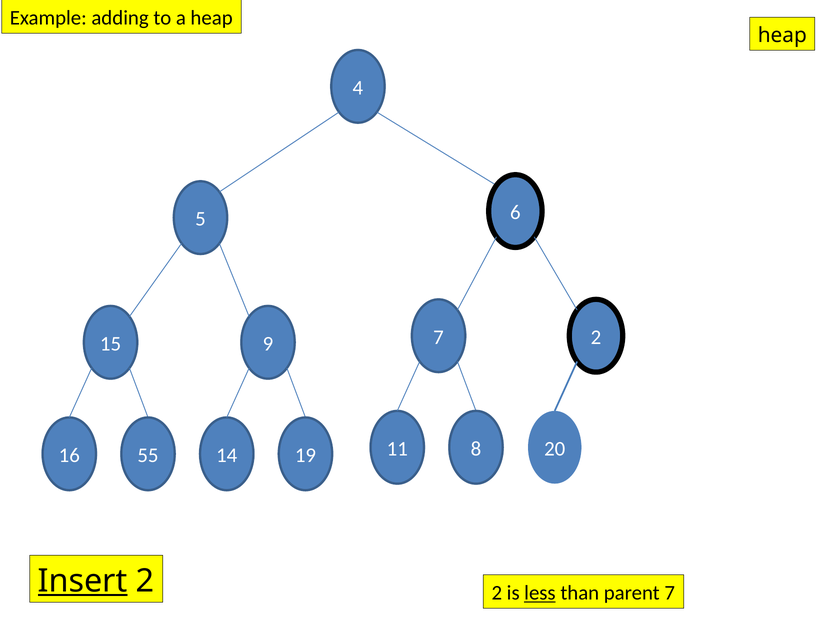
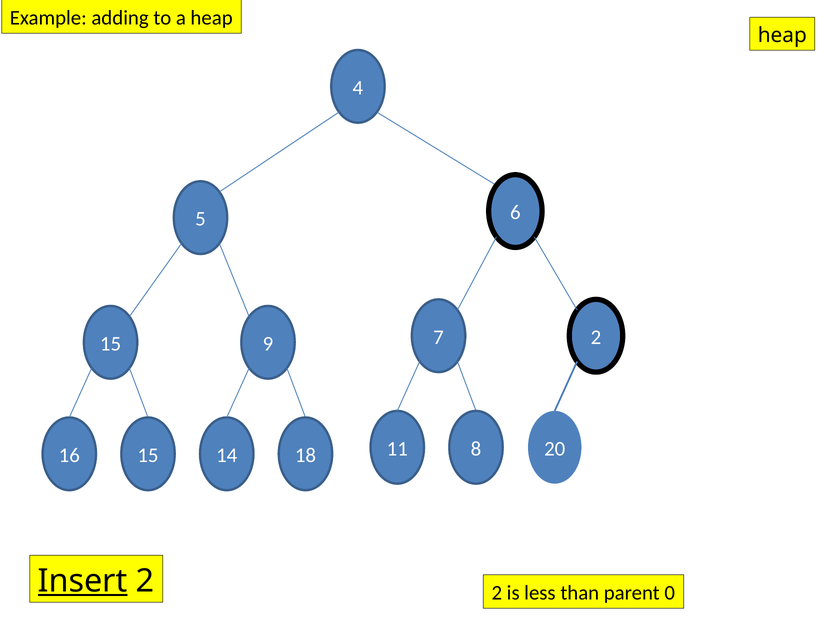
16 55: 55 -> 15 (148, 455)
19: 19 -> 18 (305, 455)
less underline: present -> none (540, 593)
parent 7: 7 -> 0 (670, 593)
